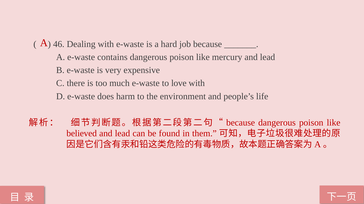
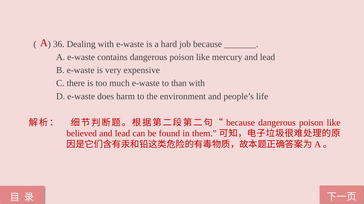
46: 46 -> 36 (59, 44)
love: love -> than (179, 84)
